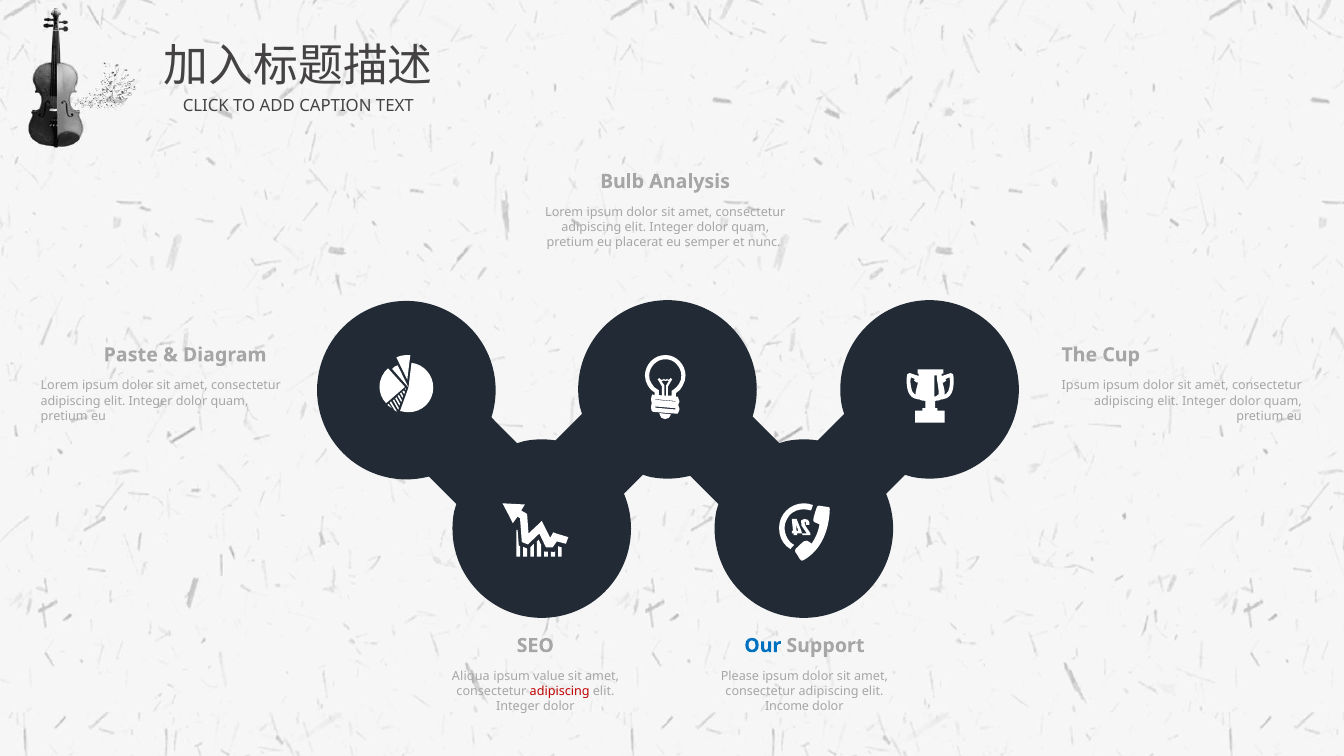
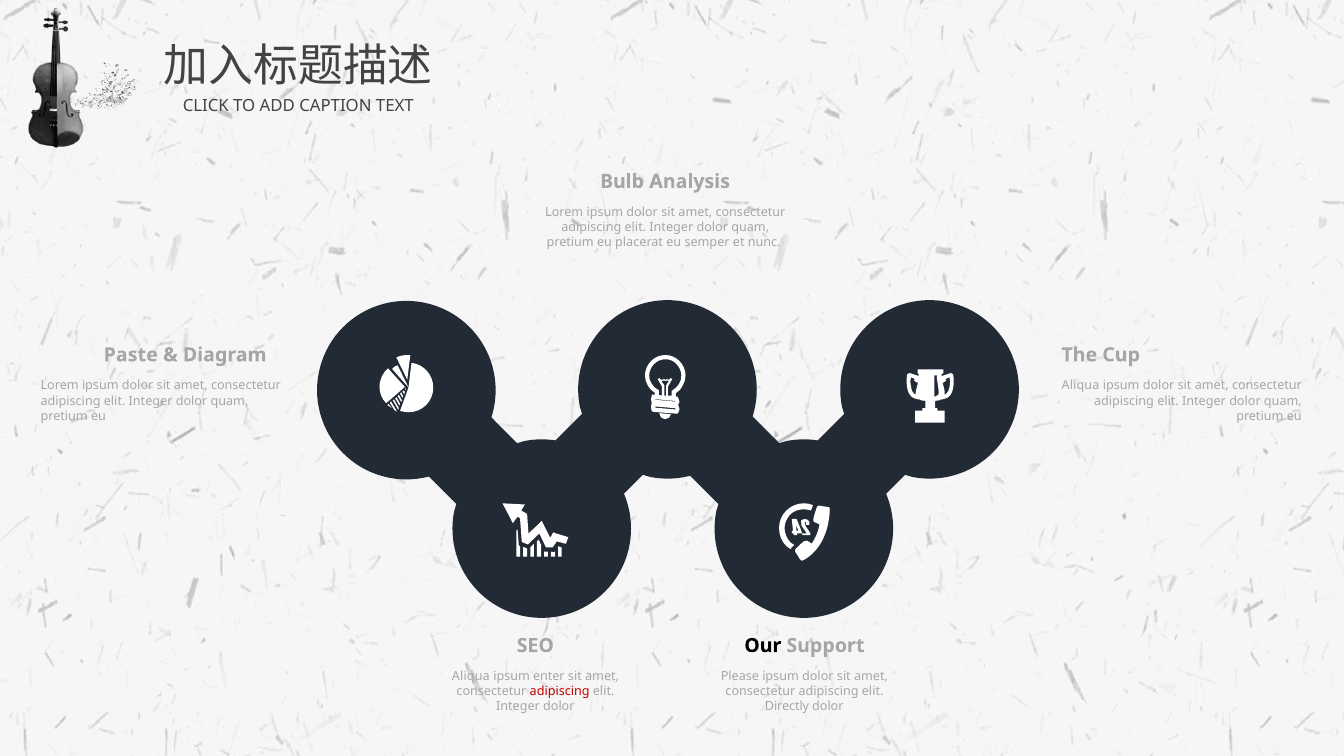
Ipsum: Ipsum -> Aliqua (1081, 386)
Our colour: blue -> black (763, 646)
value: value -> enter (549, 677)
Income: Income -> Directly (787, 707)
